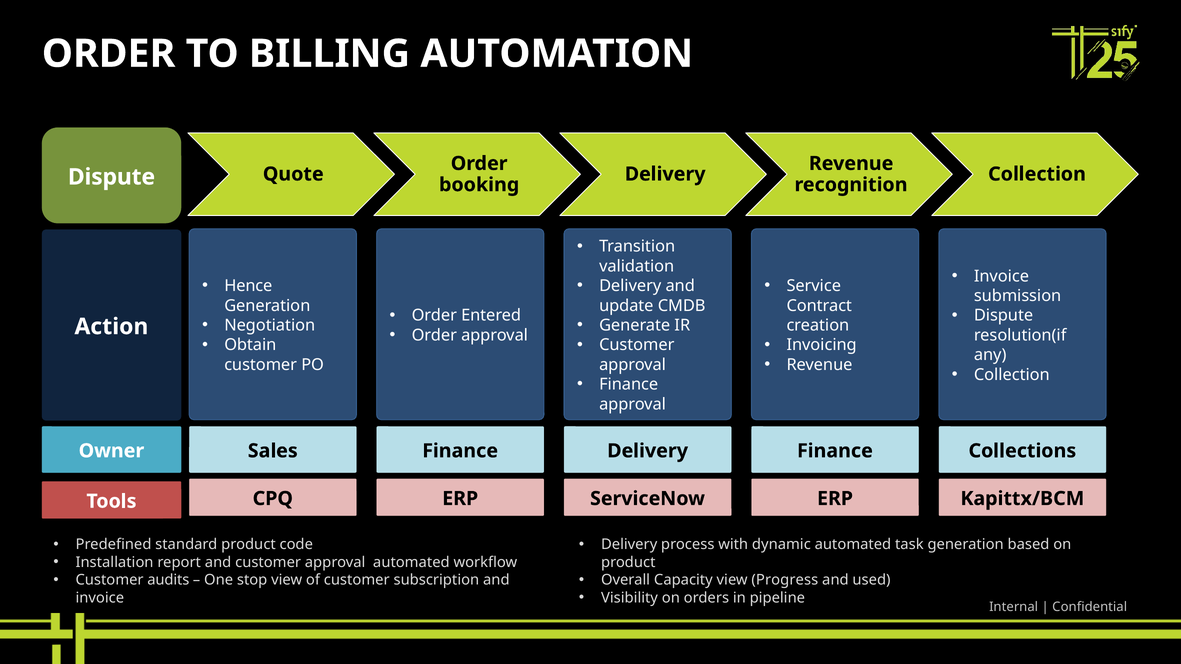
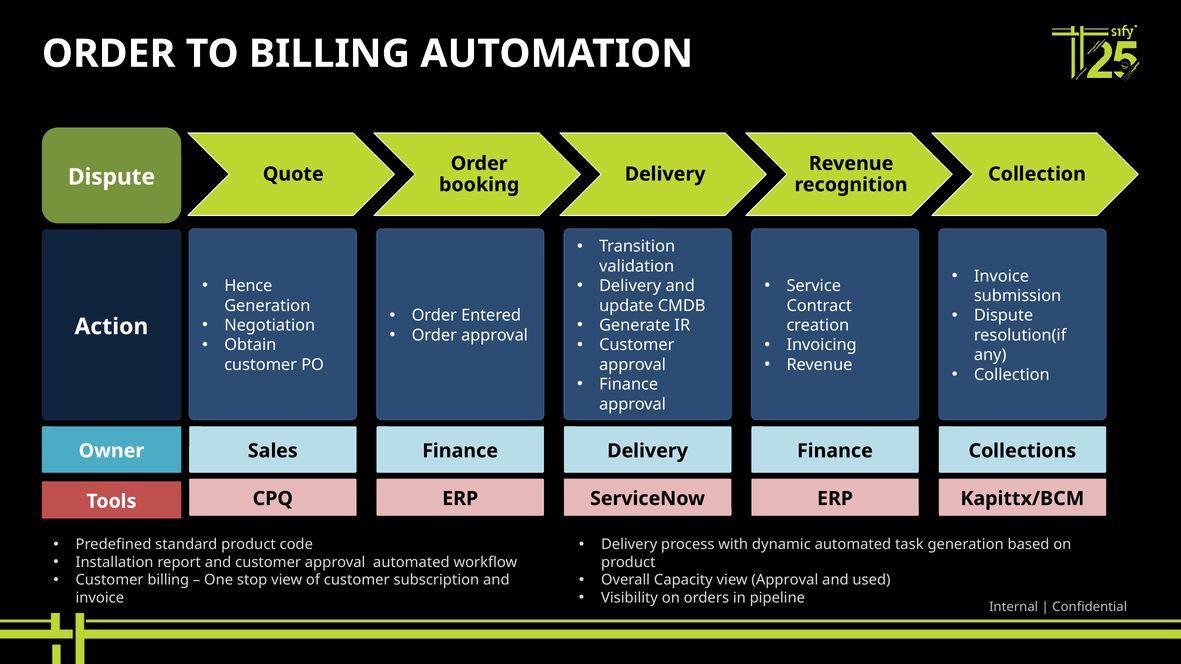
Customer audits: audits -> billing (168, 580)
view Progress: Progress -> Approval (785, 580)
